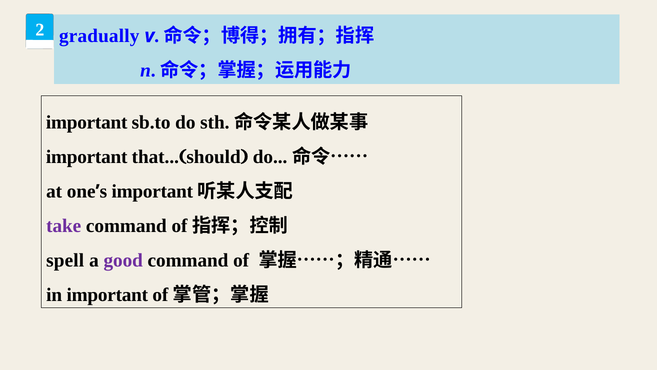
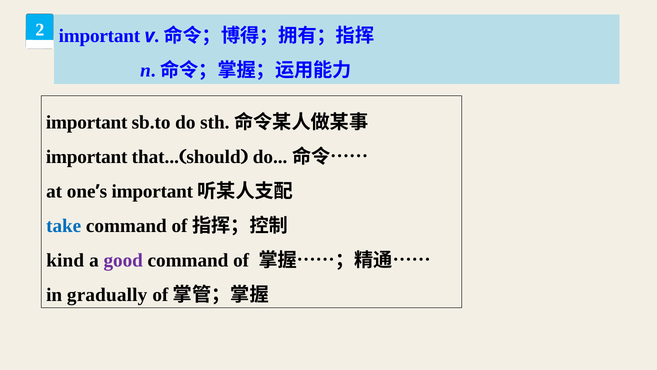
2 gradually: gradually -> important (99, 36)
take colour: purple -> blue (64, 226)
spell: spell -> kind (65, 260)
in important: important -> gradually (107, 295)
